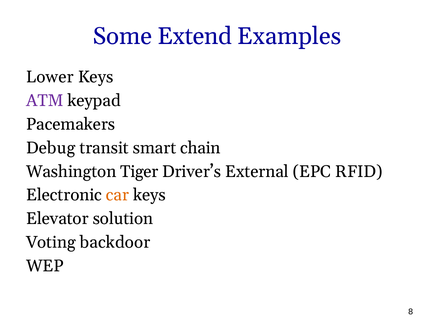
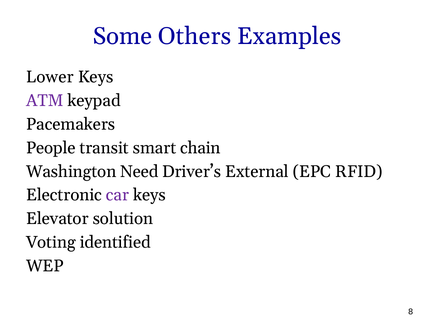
Extend: Extend -> Others (195, 36)
Debug: Debug -> People (51, 148)
Tiger: Tiger -> Need (139, 172)
car colour: orange -> purple (118, 195)
backdoor: backdoor -> identified (115, 243)
